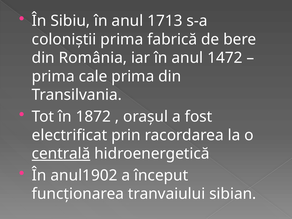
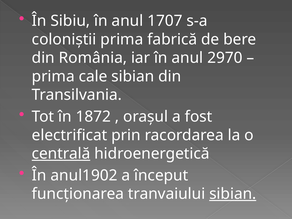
1713: 1713 -> 1707 (165, 21)
1472: 1472 -> 2970 (225, 58)
cale prima: prima -> sibian (133, 76)
sibian underline: none -> present (233, 194)
